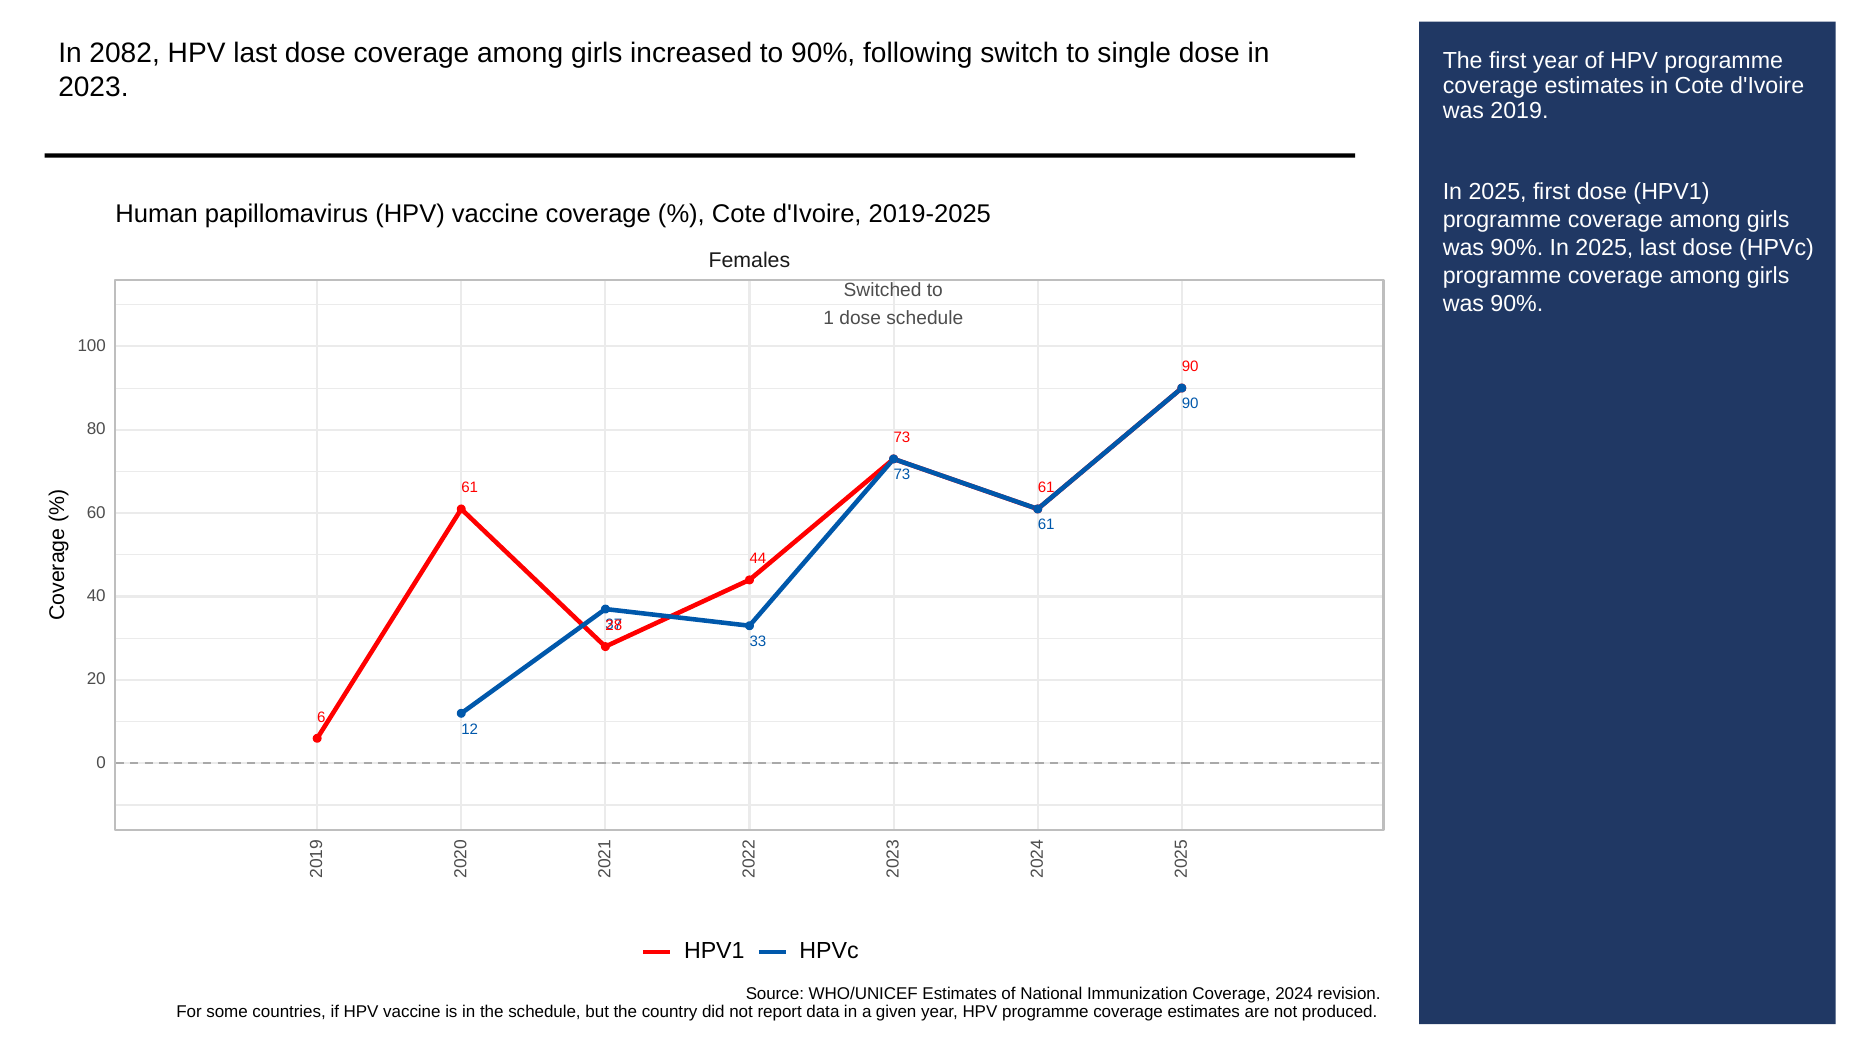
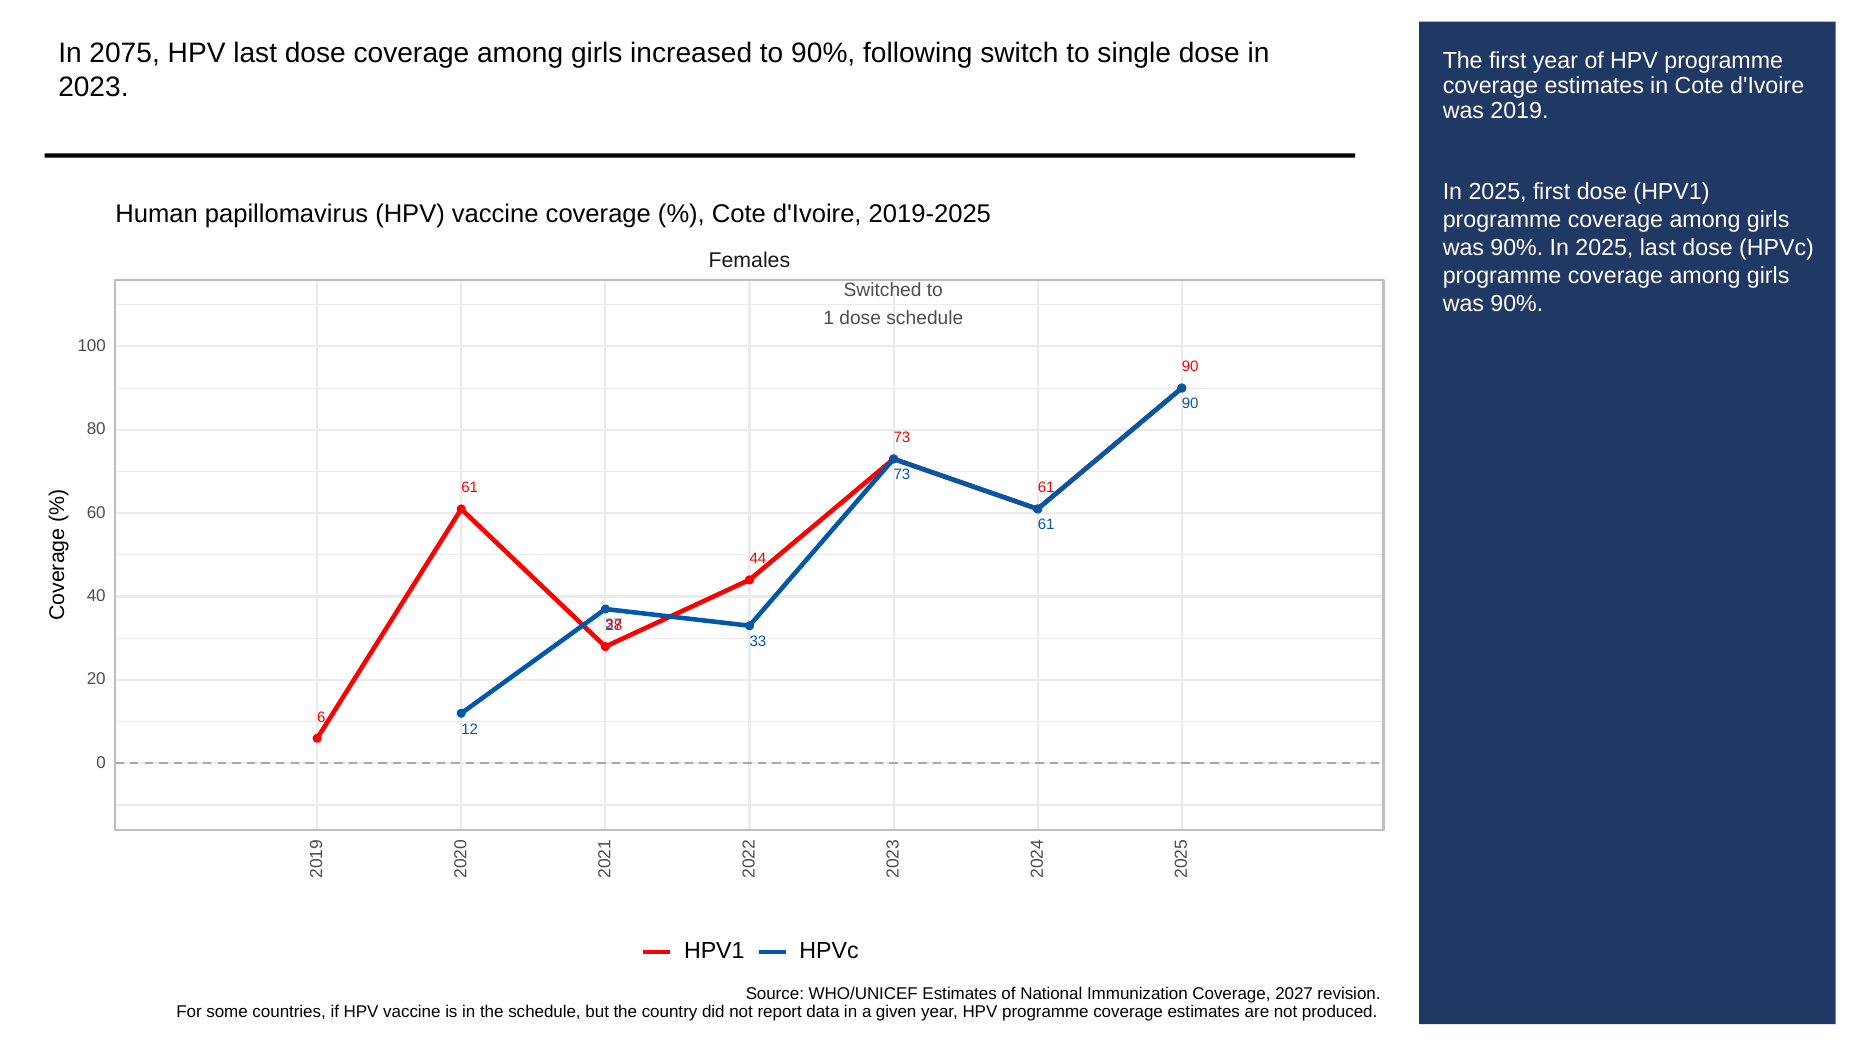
2082: 2082 -> 2075 (125, 54)
2024: 2024 -> 2027 (1294, 993)
